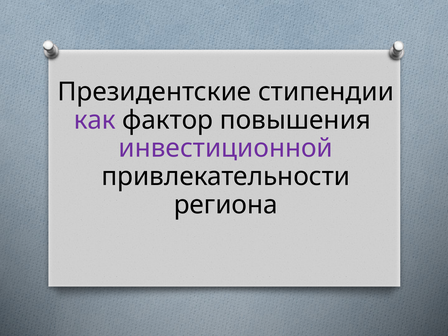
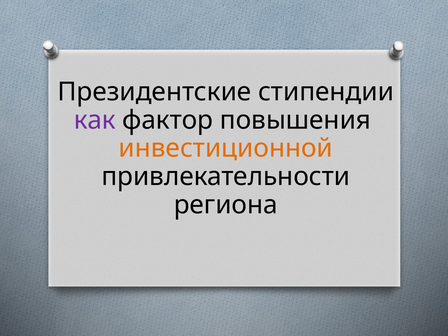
инвестиционной colour: purple -> orange (226, 148)
